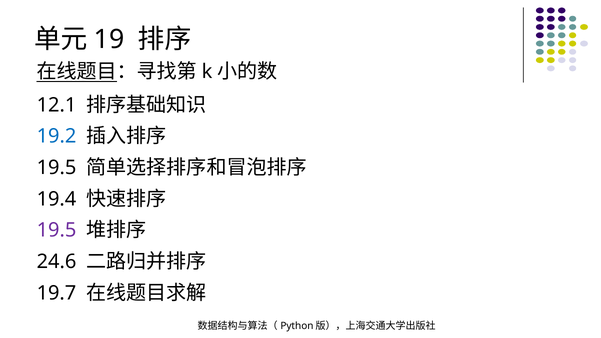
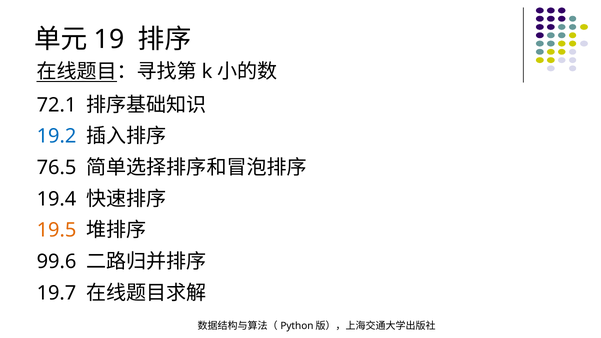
12.1: 12.1 -> 72.1 (57, 105)
19.5: 19.5 -> 76.5 (57, 168)
19.5 colour: purple -> orange (57, 230)
24.6: 24.6 -> 99.6 (57, 262)
